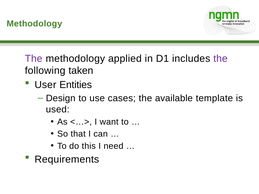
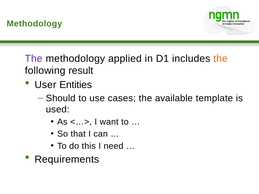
the colour: purple -> orange (220, 59)
taken: taken -> result (81, 71)
Design: Design -> Should (61, 98)
